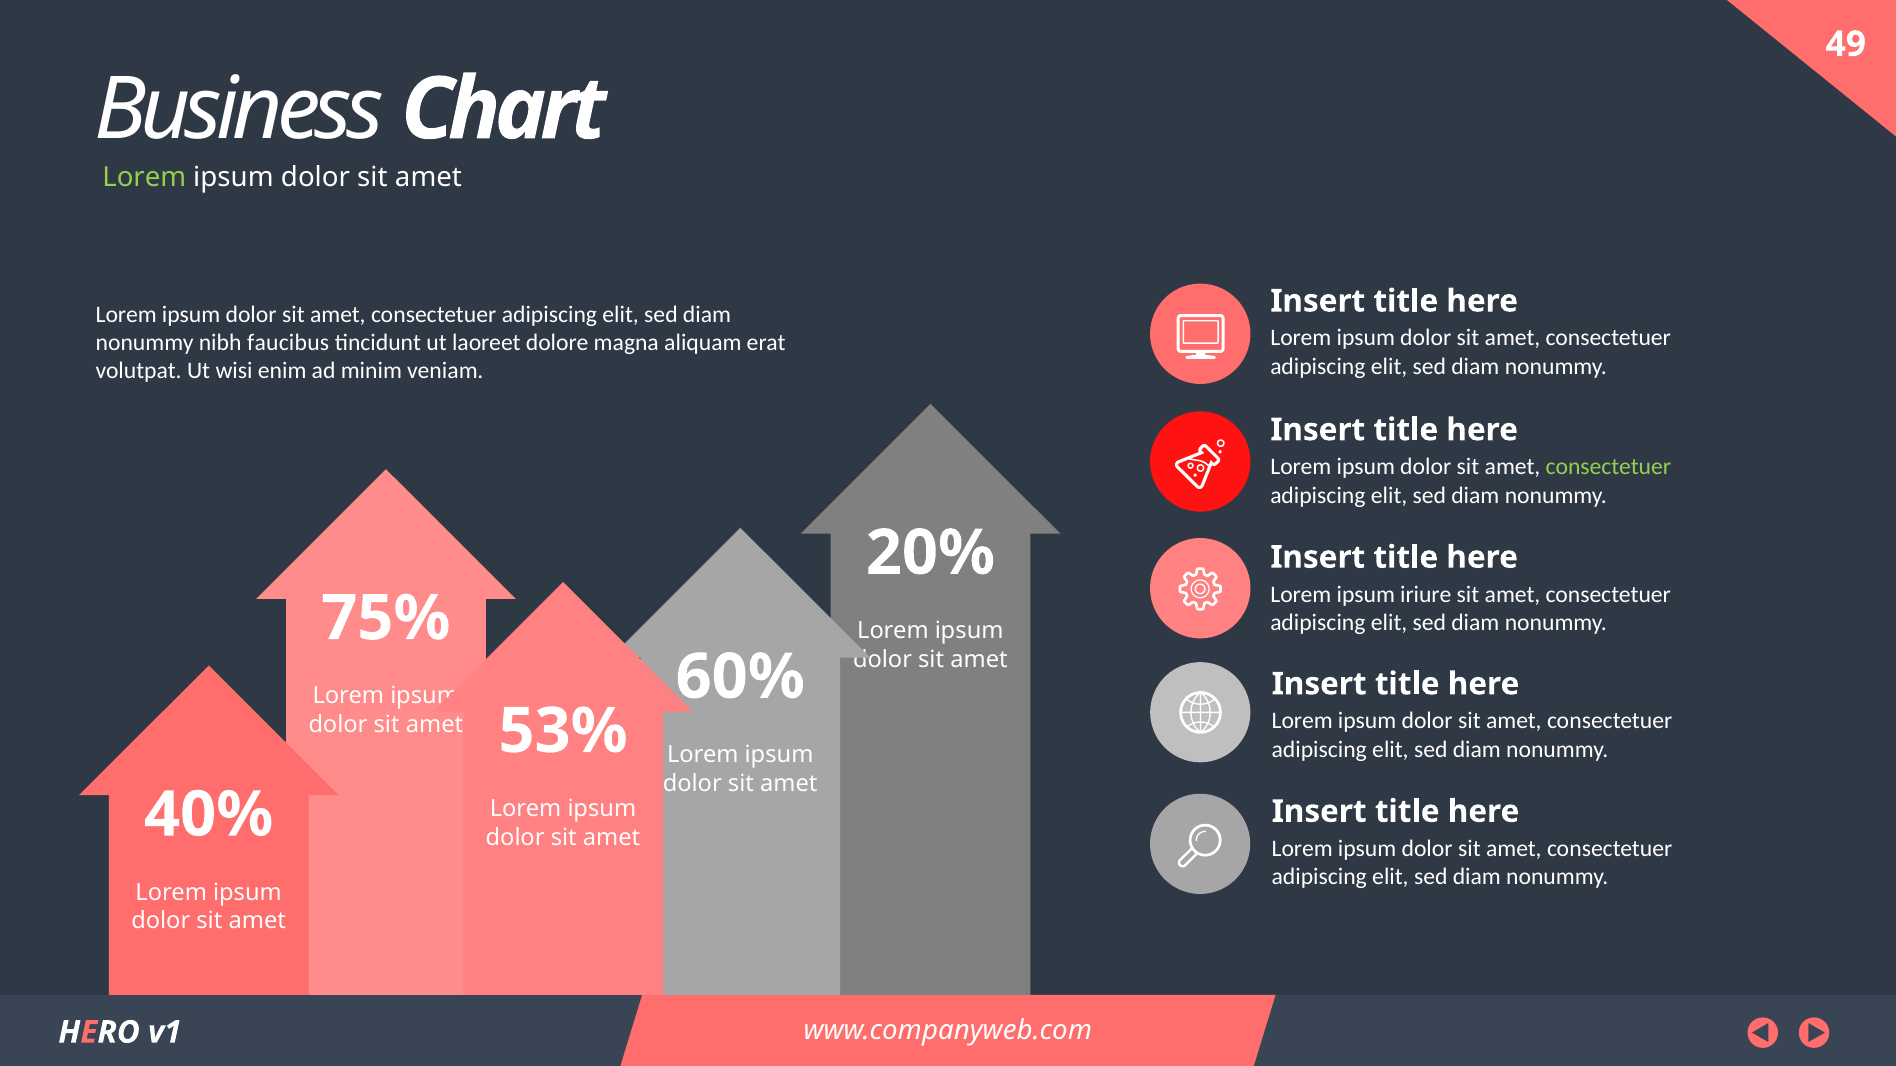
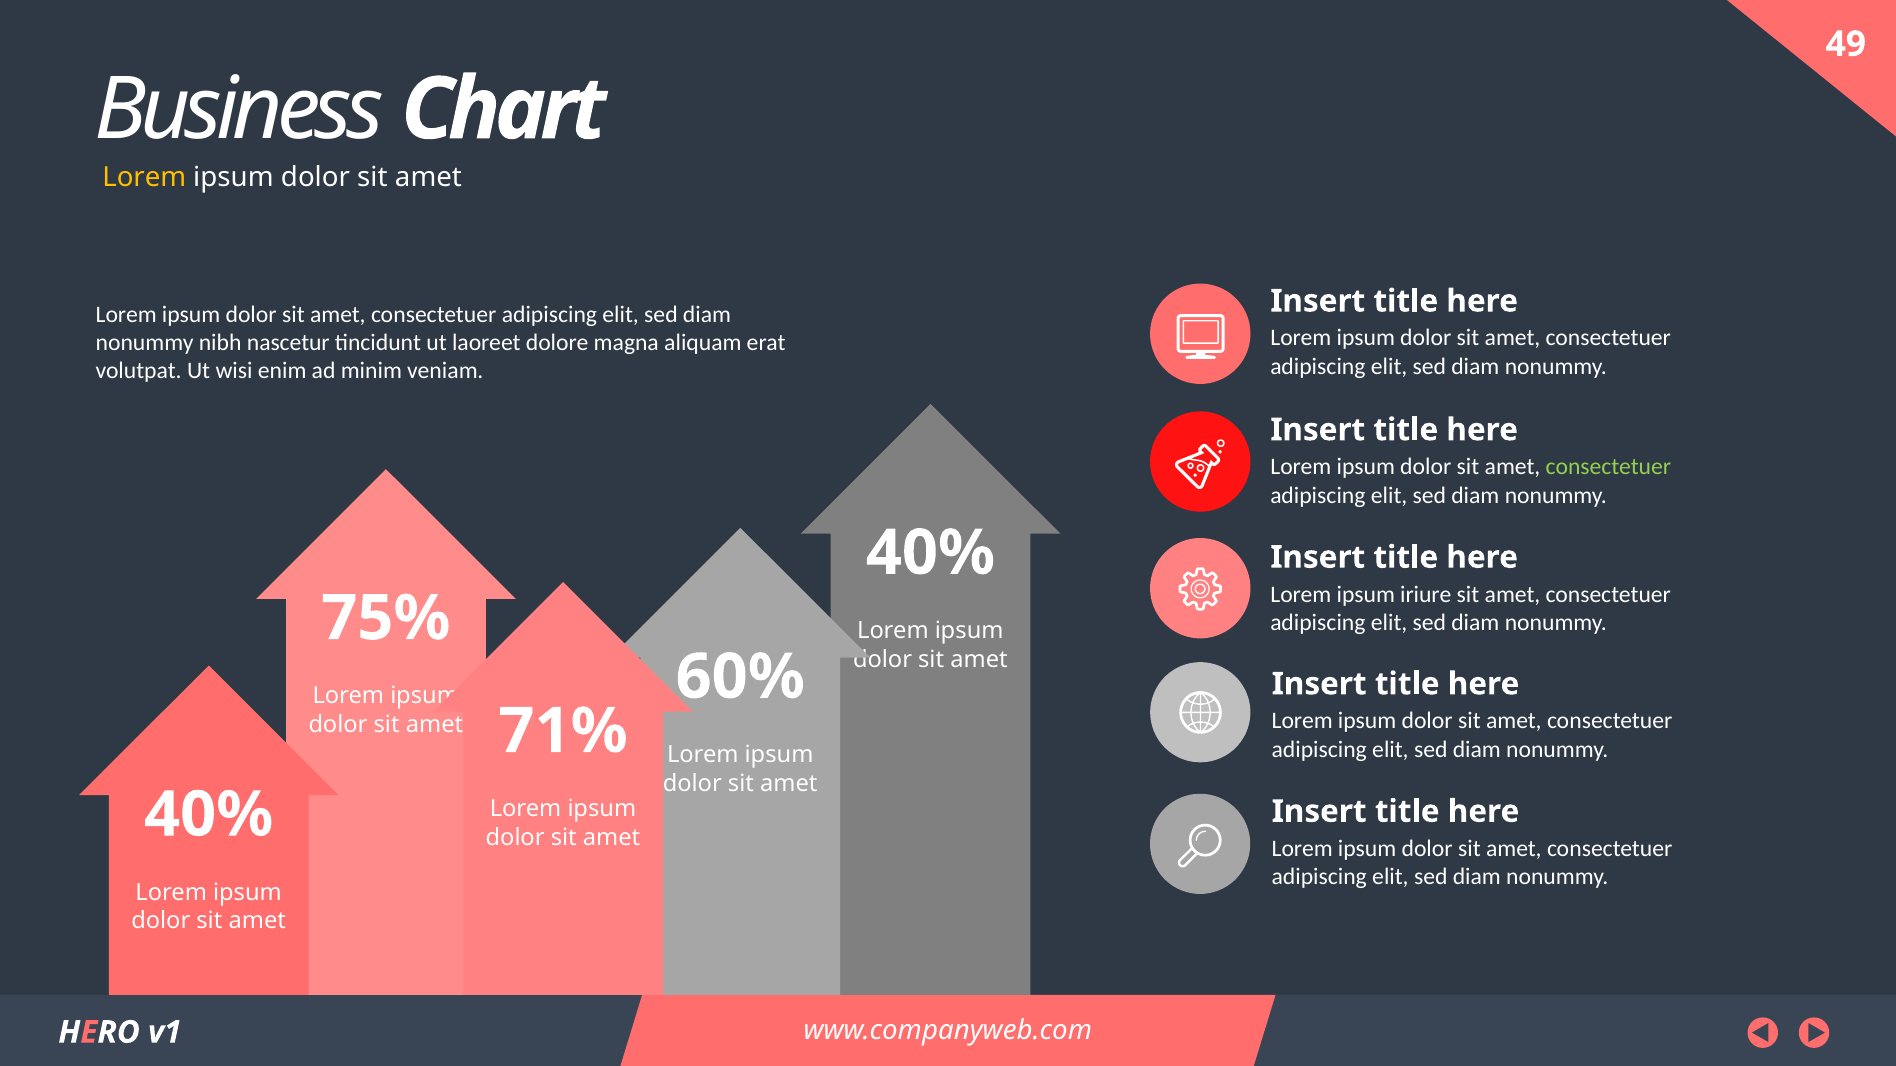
Lorem colour: light green -> yellow (144, 178)
faucibus: faucibus -> nascetur (288, 343)
20%: 20% -> 40% (930, 553)
53%: 53% -> 71% (563, 732)
